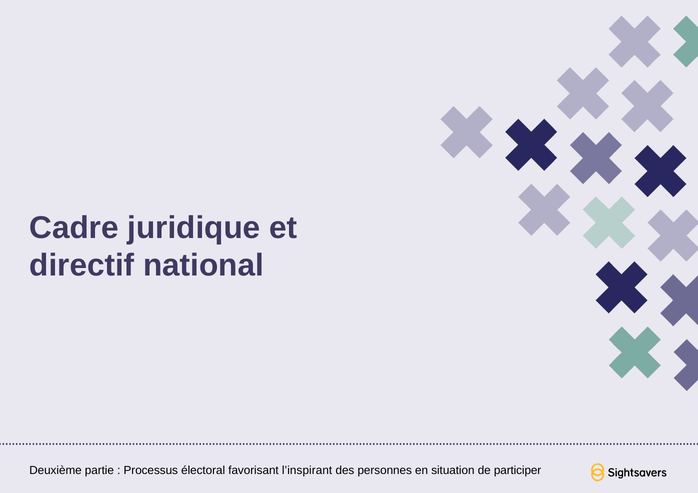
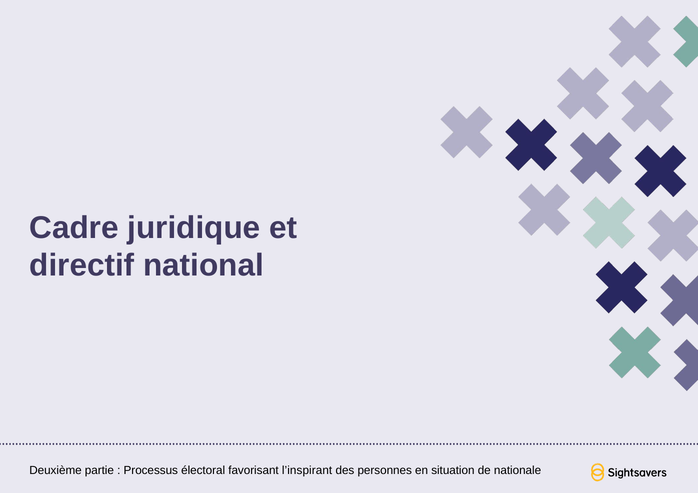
participer: participer -> nationale (518, 471)
